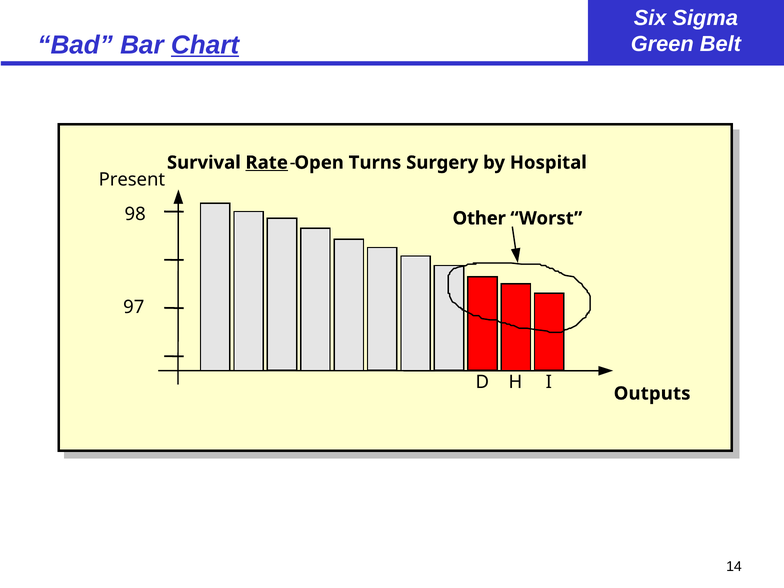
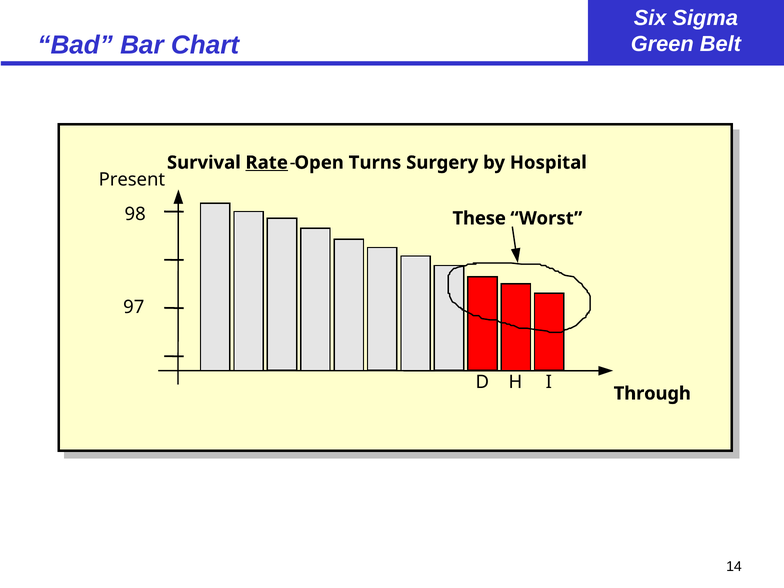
Chart underline: present -> none (205, 45)
Other: Other -> These (479, 218)
Outputs: Outputs -> Through (652, 393)
